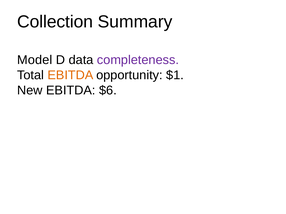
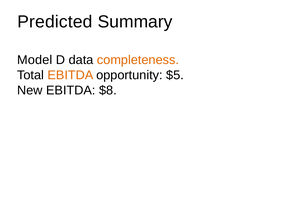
Collection: Collection -> Predicted (55, 22)
completeness colour: purple -> orange (138, 60)
$1: $1 -> $5 (175, 75)
$6: $6 -> $8 (108, 90)
